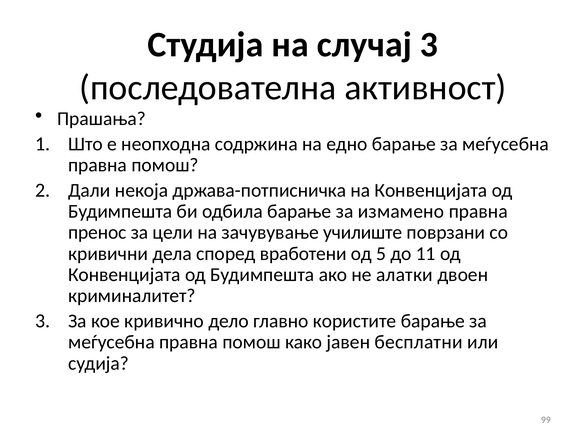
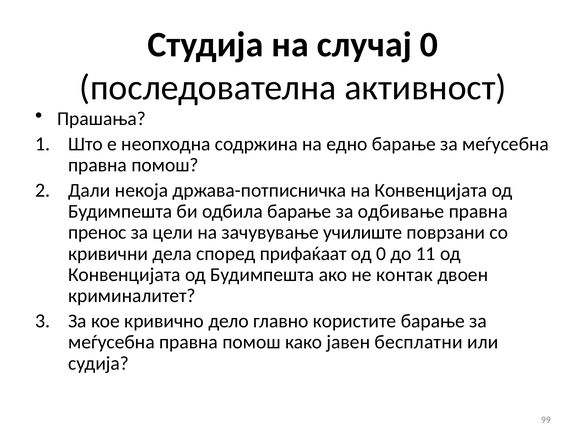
случај 3: 3 -> 0 (429, 44)
измамено: измамено -> одбивање (401, 211)
вработени: вработени -> прифаќаат (303, 253)
од 5: 5 -> 0 (381, 253)
алатки: алатки -> контак (404, 274)
